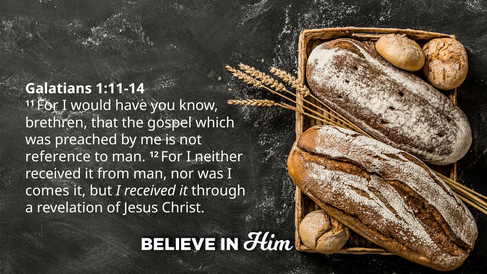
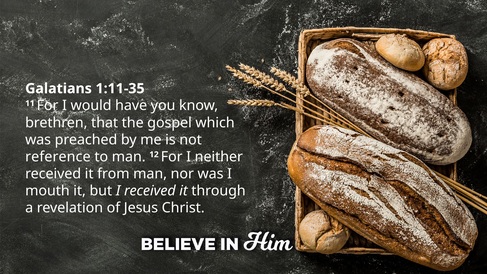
1:11-14: 1:11-14 -> 1:11-35 (120, 89)
comes: comes -> mouth (47, 191)
